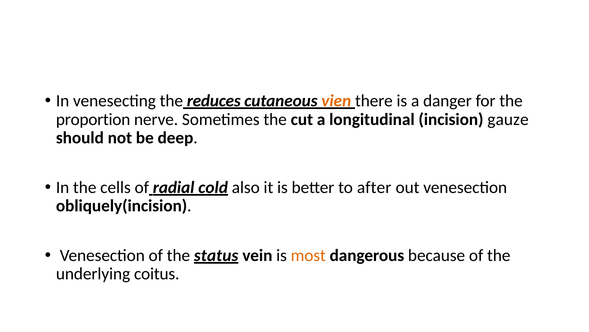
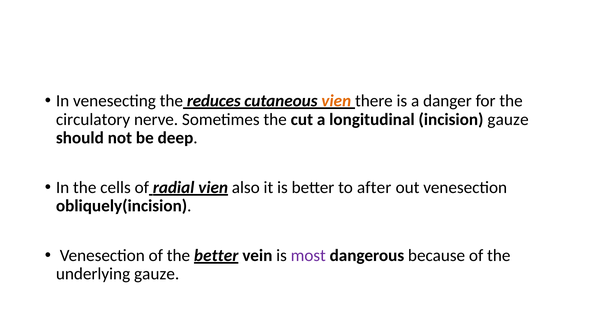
proportion: proportion -> circulatory (93, 119)
radial cold: cold -> vien (213, 187)
the status: status -> better (216, 255)
most colour: orange -> purple (308, 255)
underlying coitus: coitus -> gauze (157, 273)
